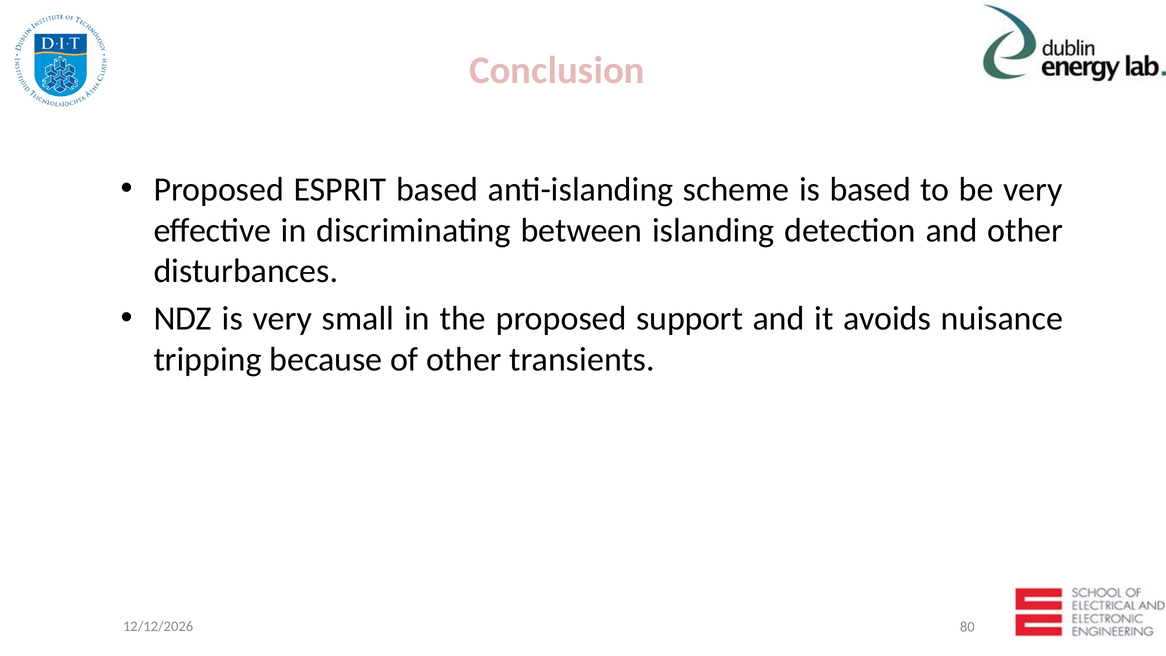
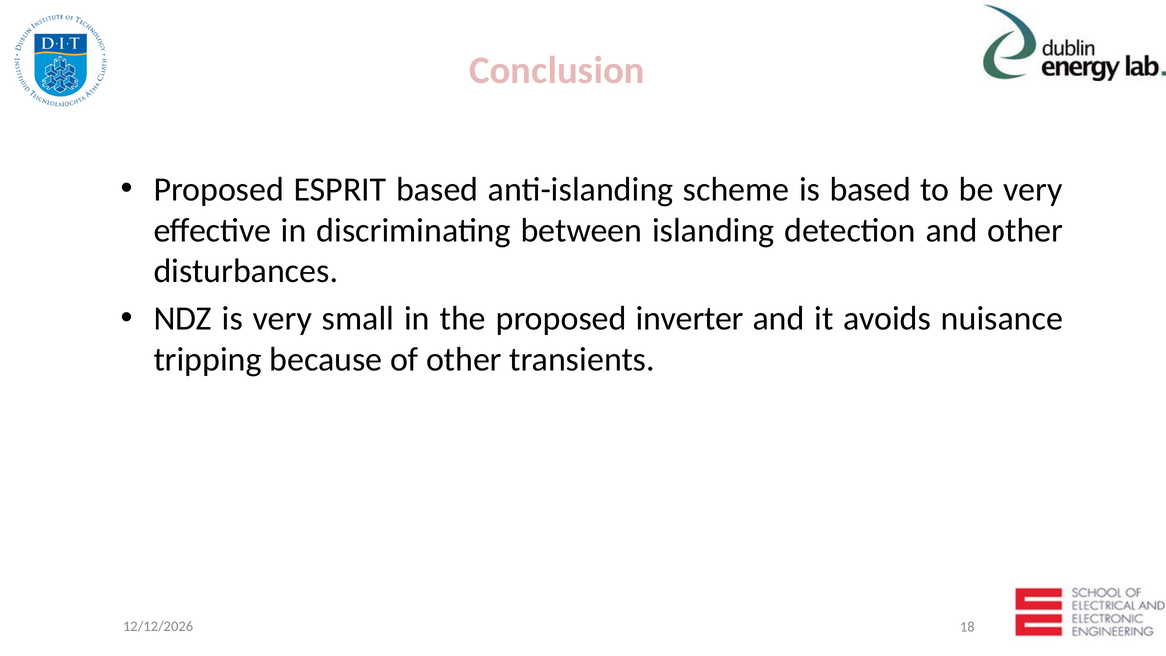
support: support -> inverter (690, 319)
80: 80 -> 18 (967, 627)
